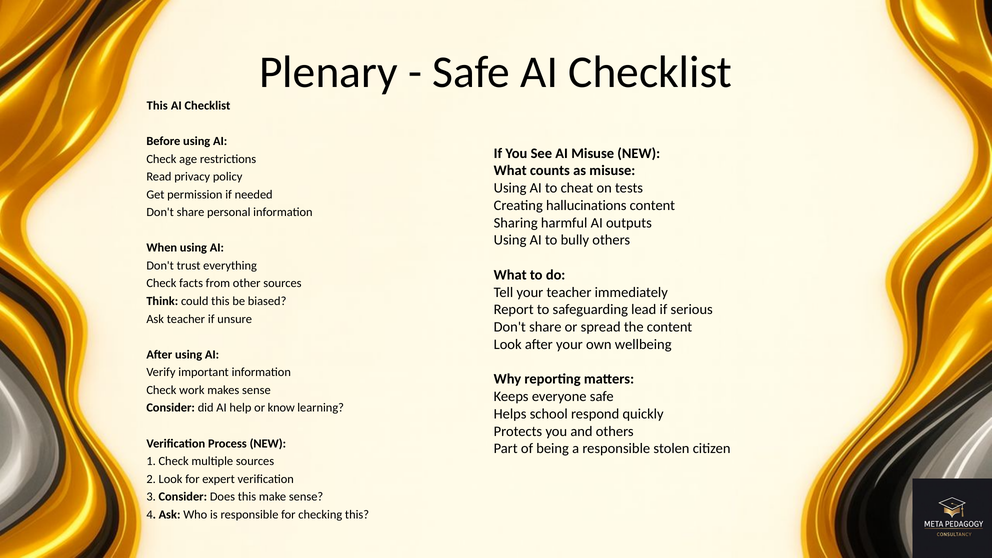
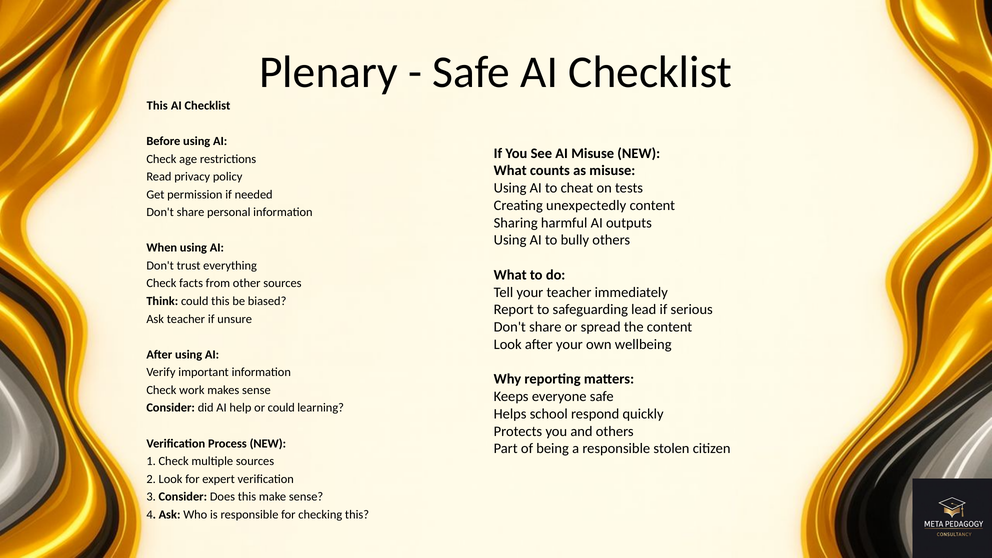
hallucinations: hallucinations -> unexpectedly (586, 205)
or know: know -> could (281, 408)
